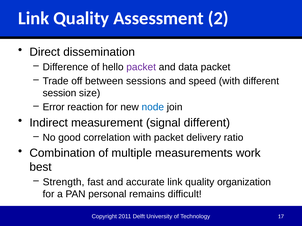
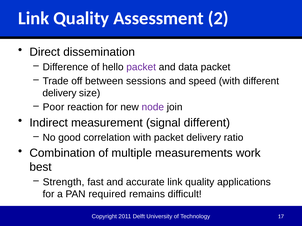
session: session -> delivery (59, 93)
Error: Error -> Poor (54, 107)
node colour: blue -> purple (153, 107)
organization: organization -> applications (244, 182)
personal: personal -> required (107, 195)
